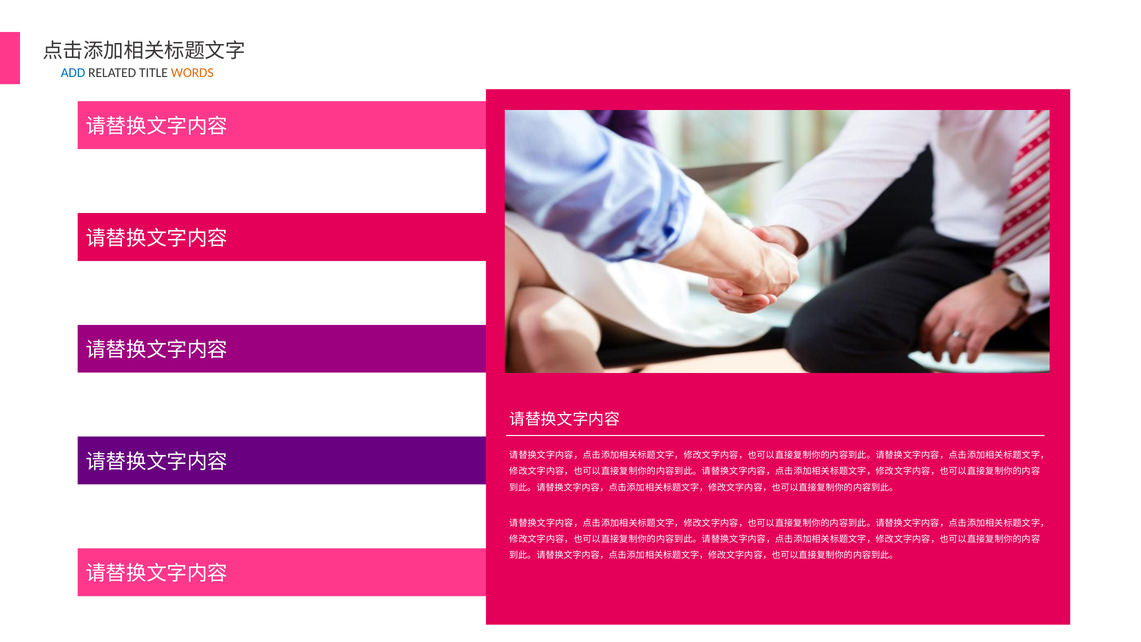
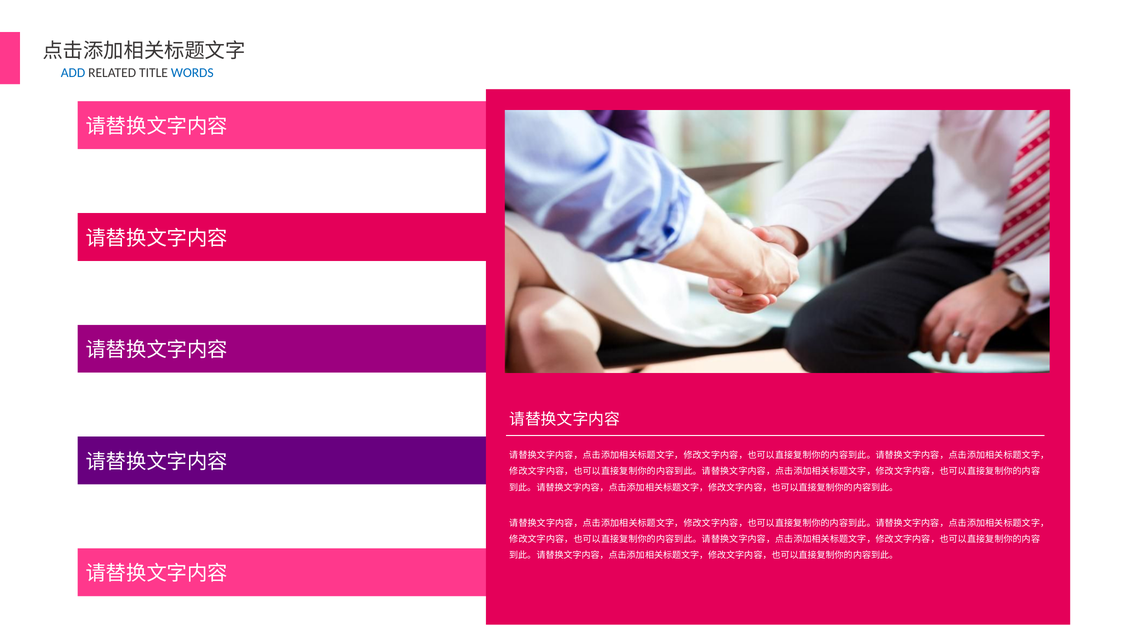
WORDS colour: orange -> blue (192, 73)
